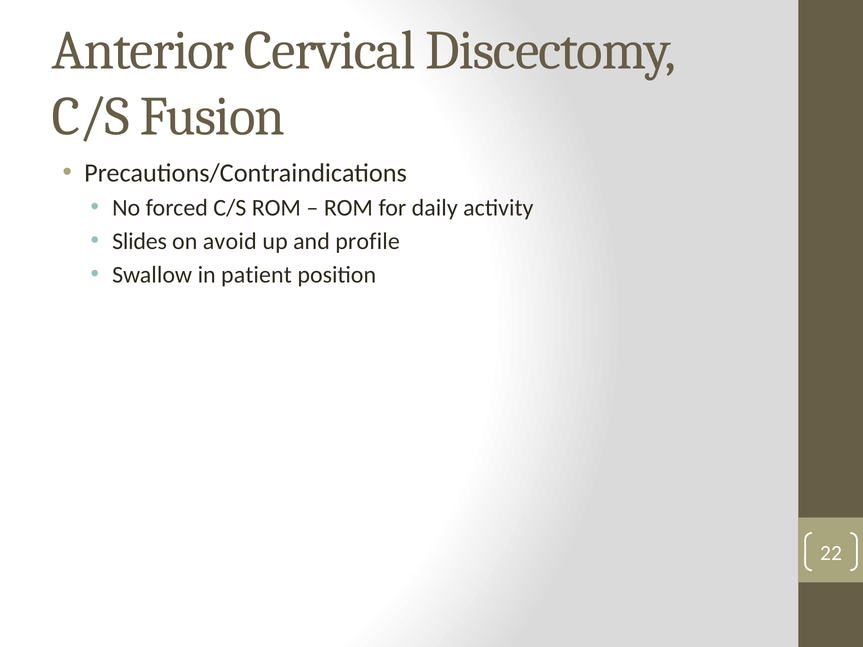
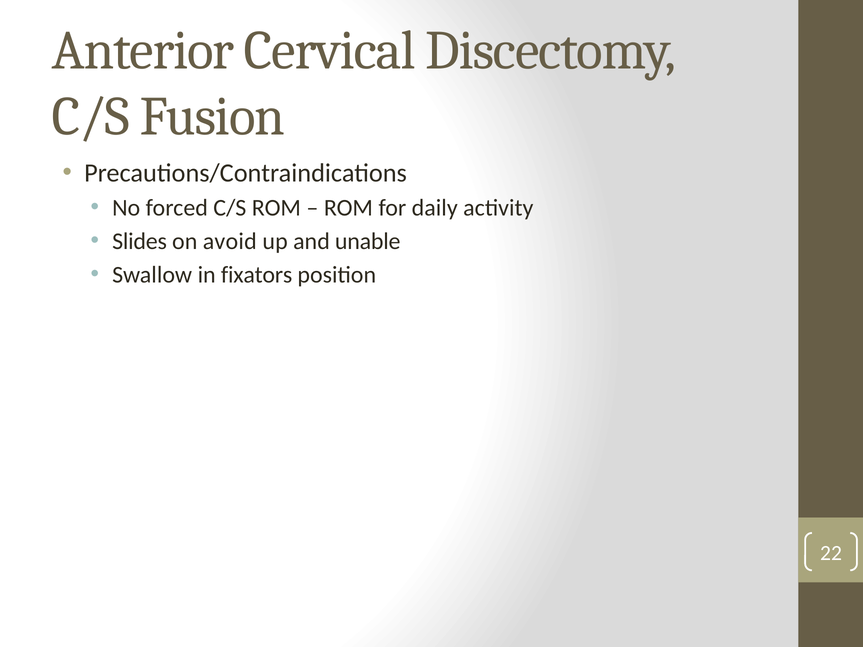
profile: profile -> unable (368, 241)
patient: patient -> fixators (257, 275)
